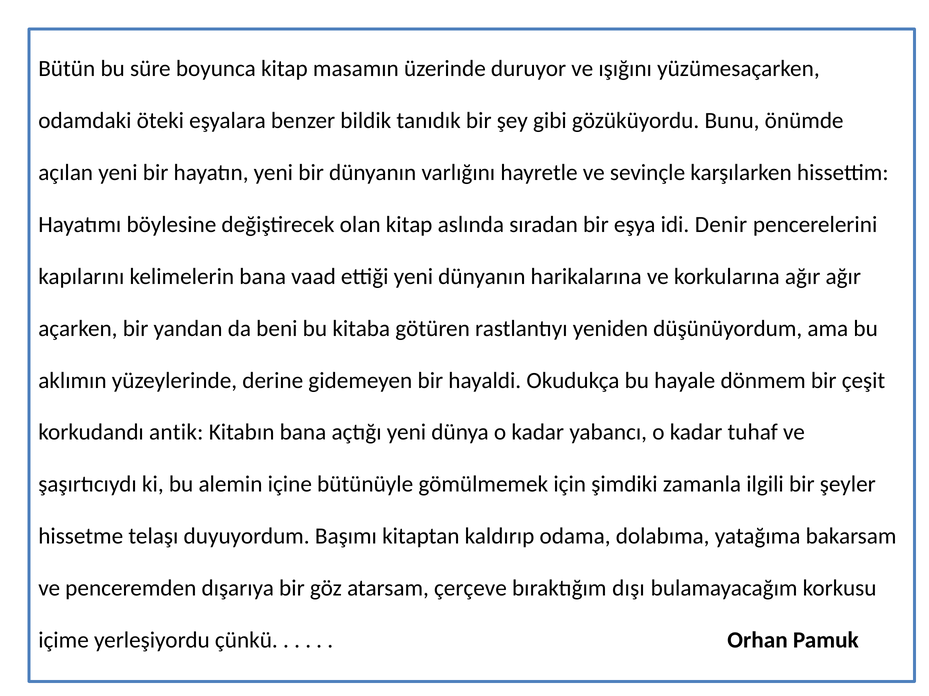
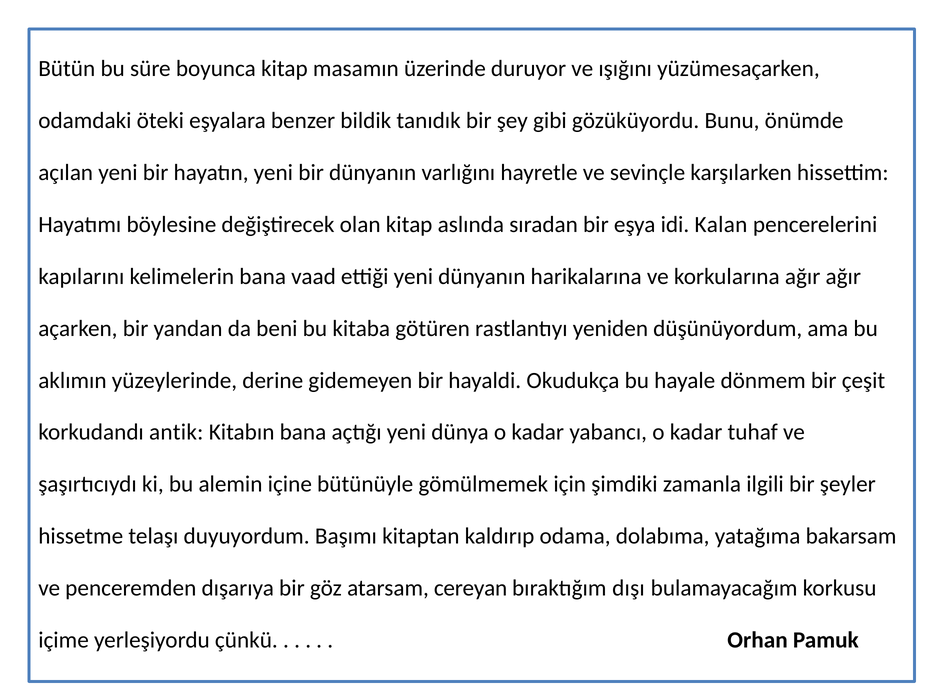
Denir: Denir -> Kalan (721, 225)
çerçeve: çerçeve -> cereyan (471, 589)
